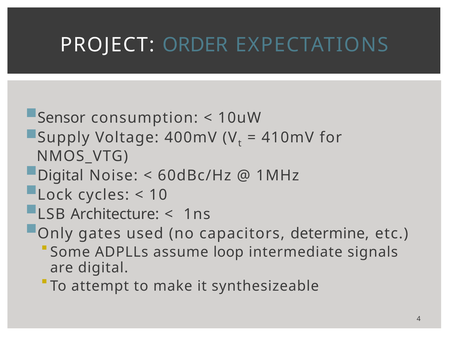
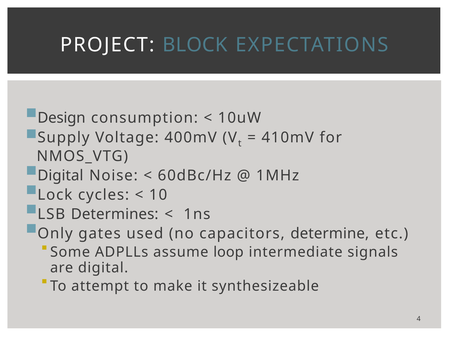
ORDER: ORDER -> BLOCK (195, 45)
Sensor: Sensor -> Design (61, 118)
Architecture: Architecture -> Determines (115, 214)
